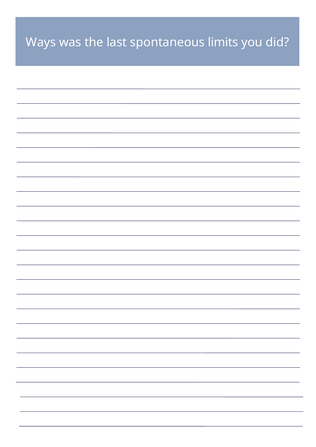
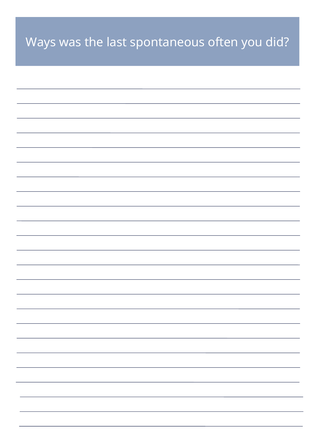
limits: limits -> often (223, 42)
